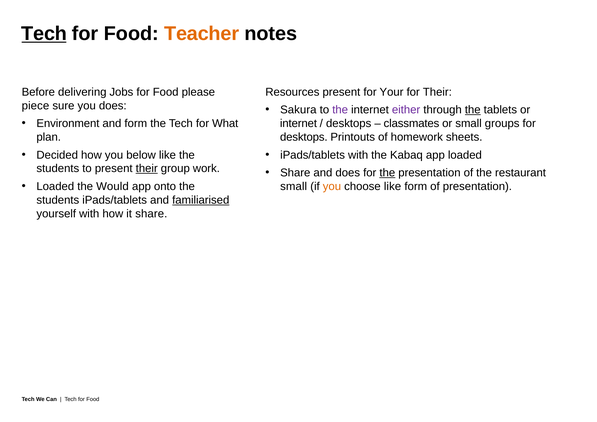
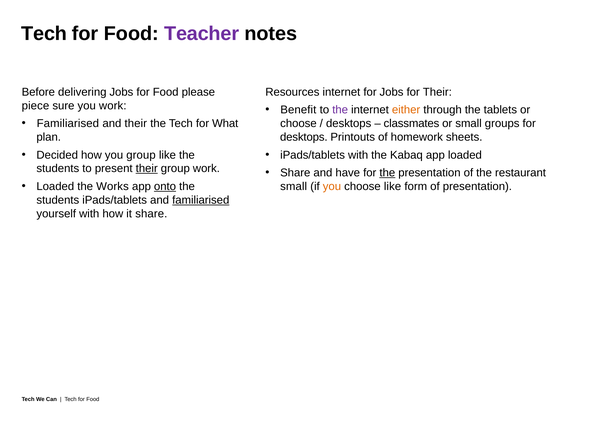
Tech underline: present -> none (44, 34)
Teacher colour: orange -> purple (202, 34)
Resources present: present -> internet (341, 92)
for Your: Your -> Jobs (392, 92)
you does: does -> work (113, 106)
Sakura: Sakura -> Benefit (298, 110)
either colour: purple -> orange (406, 110)
the underline: present -> none (473, 110)
Environment: Environment -> Familiarised (68, 124)
and form: form -> their (136, 124)
internet: internet -> choose (298, 124)
you below: below -> group (141, 155)
and does: does -> have (348, 173)
Would: Would -> Works (112, 187)
onto underline: none -> present (165, 187)
